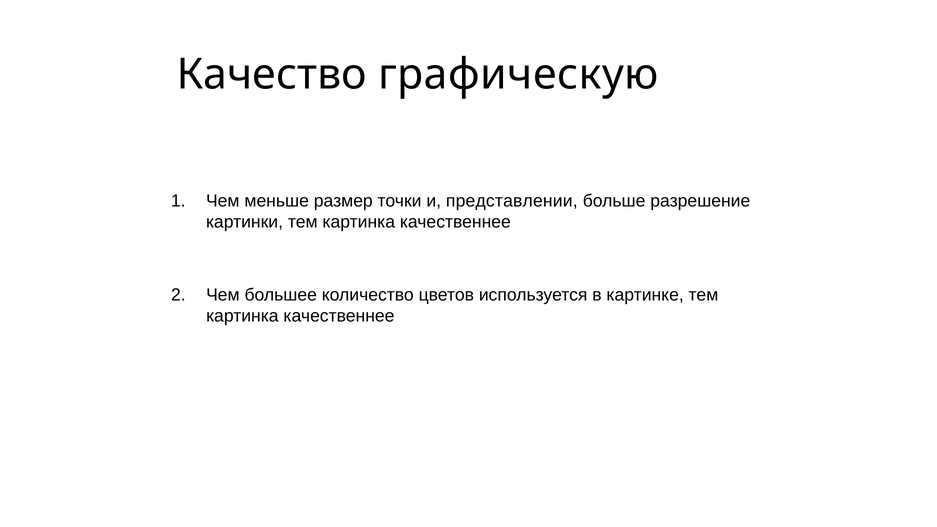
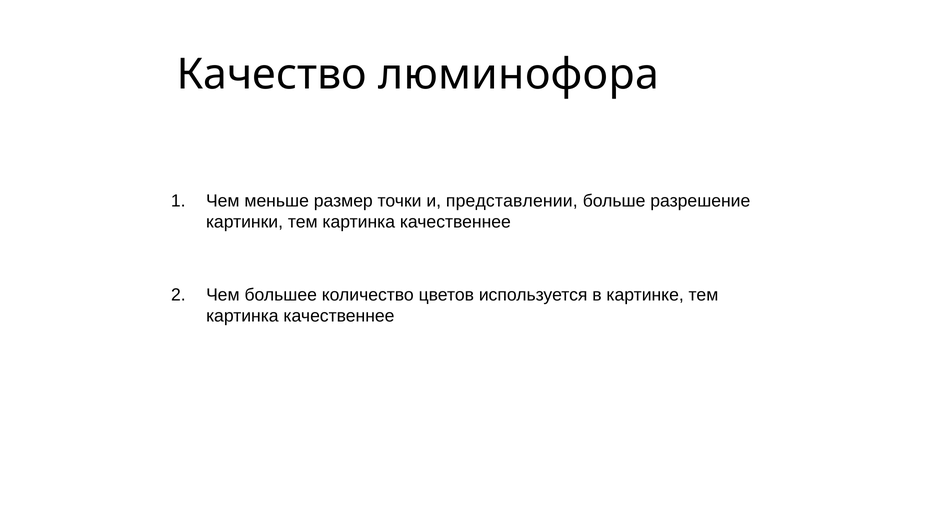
графическую: графическую -> люминофора (519, 75)
